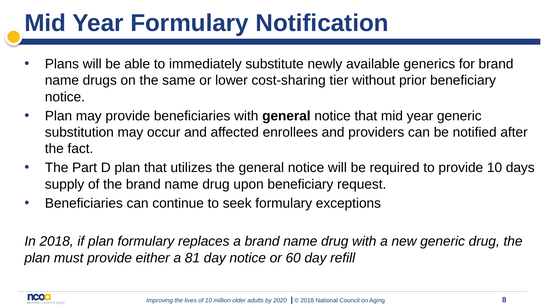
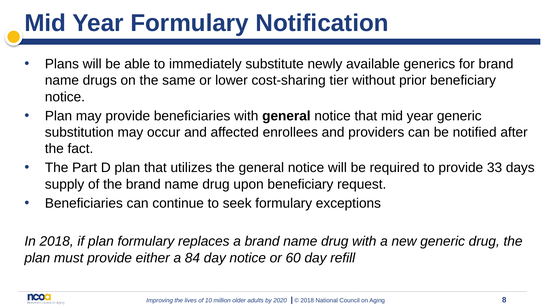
provide 10: 10 -> 33 (495, 168)
81: 81 -> 84 (192, 257)
